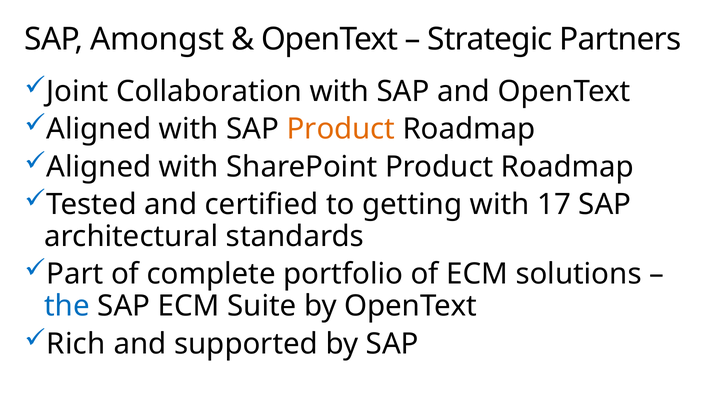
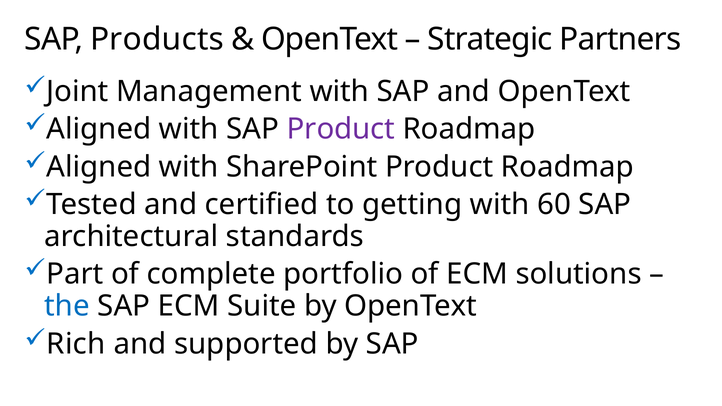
Amongst: Amongst -> Products (157, 39)
Collaboration: Collaboration -> Management (209, 91)
Product colour: orange -> purple (341, 129)
17: 17 -> 60 (554, 205)
